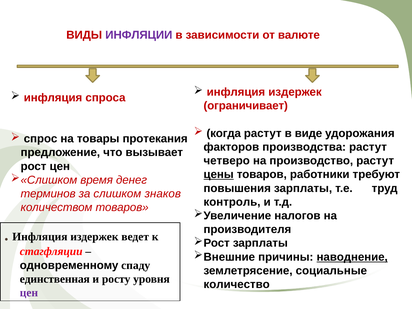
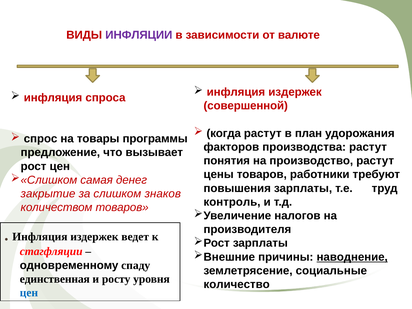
ограничивает: ограничивает -> совершенной (246, 106)
виде: виде -> план (309, 133)
протекания: протекания -> программы (155, 139)
четверо: четверо -> понятия (227, 161)
цены underline: present -> none (219, 175)
время: время -> самая (97, 180)
терминов: терминов -> закрытие (48, 194)
цен colour: purple -> blue (29, 293)
